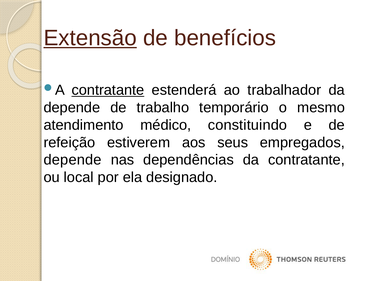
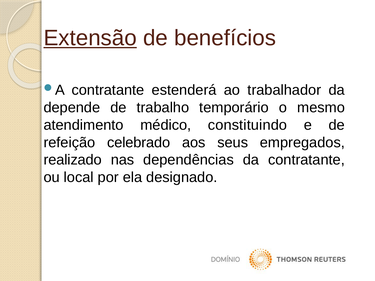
contratante underline: present -> none (108, 90)
estiverem: estiverem -> celebrado (139, 143)
depende: depende -> realizado (73, 160)
